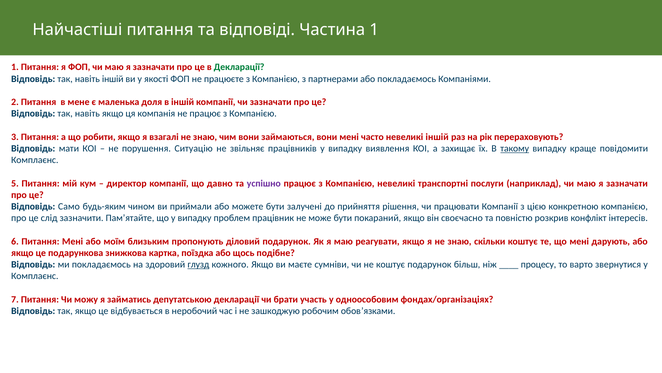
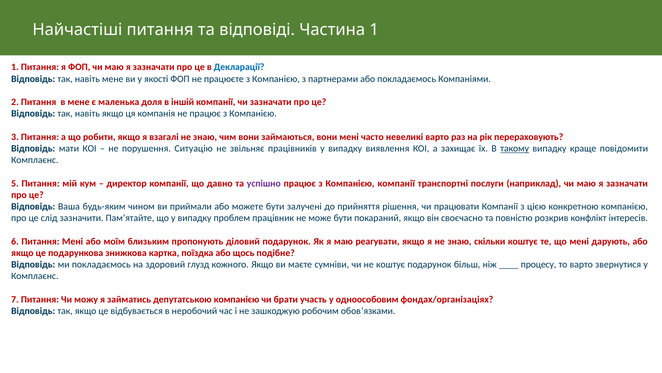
Декларації colour: green -> blue (239, 67)
навіть іншій: іншій -> мене (113, 79)
невеликі іншій: іншій -> варто (437, 137)
Компанією невеликі: невеликі -> компанії (396, 183)
Само: Само -> Ваша (69, 206)
глузд underline: present -> none (198, 264)
депутатською декларації: декларації -> компанією (237, 299)
